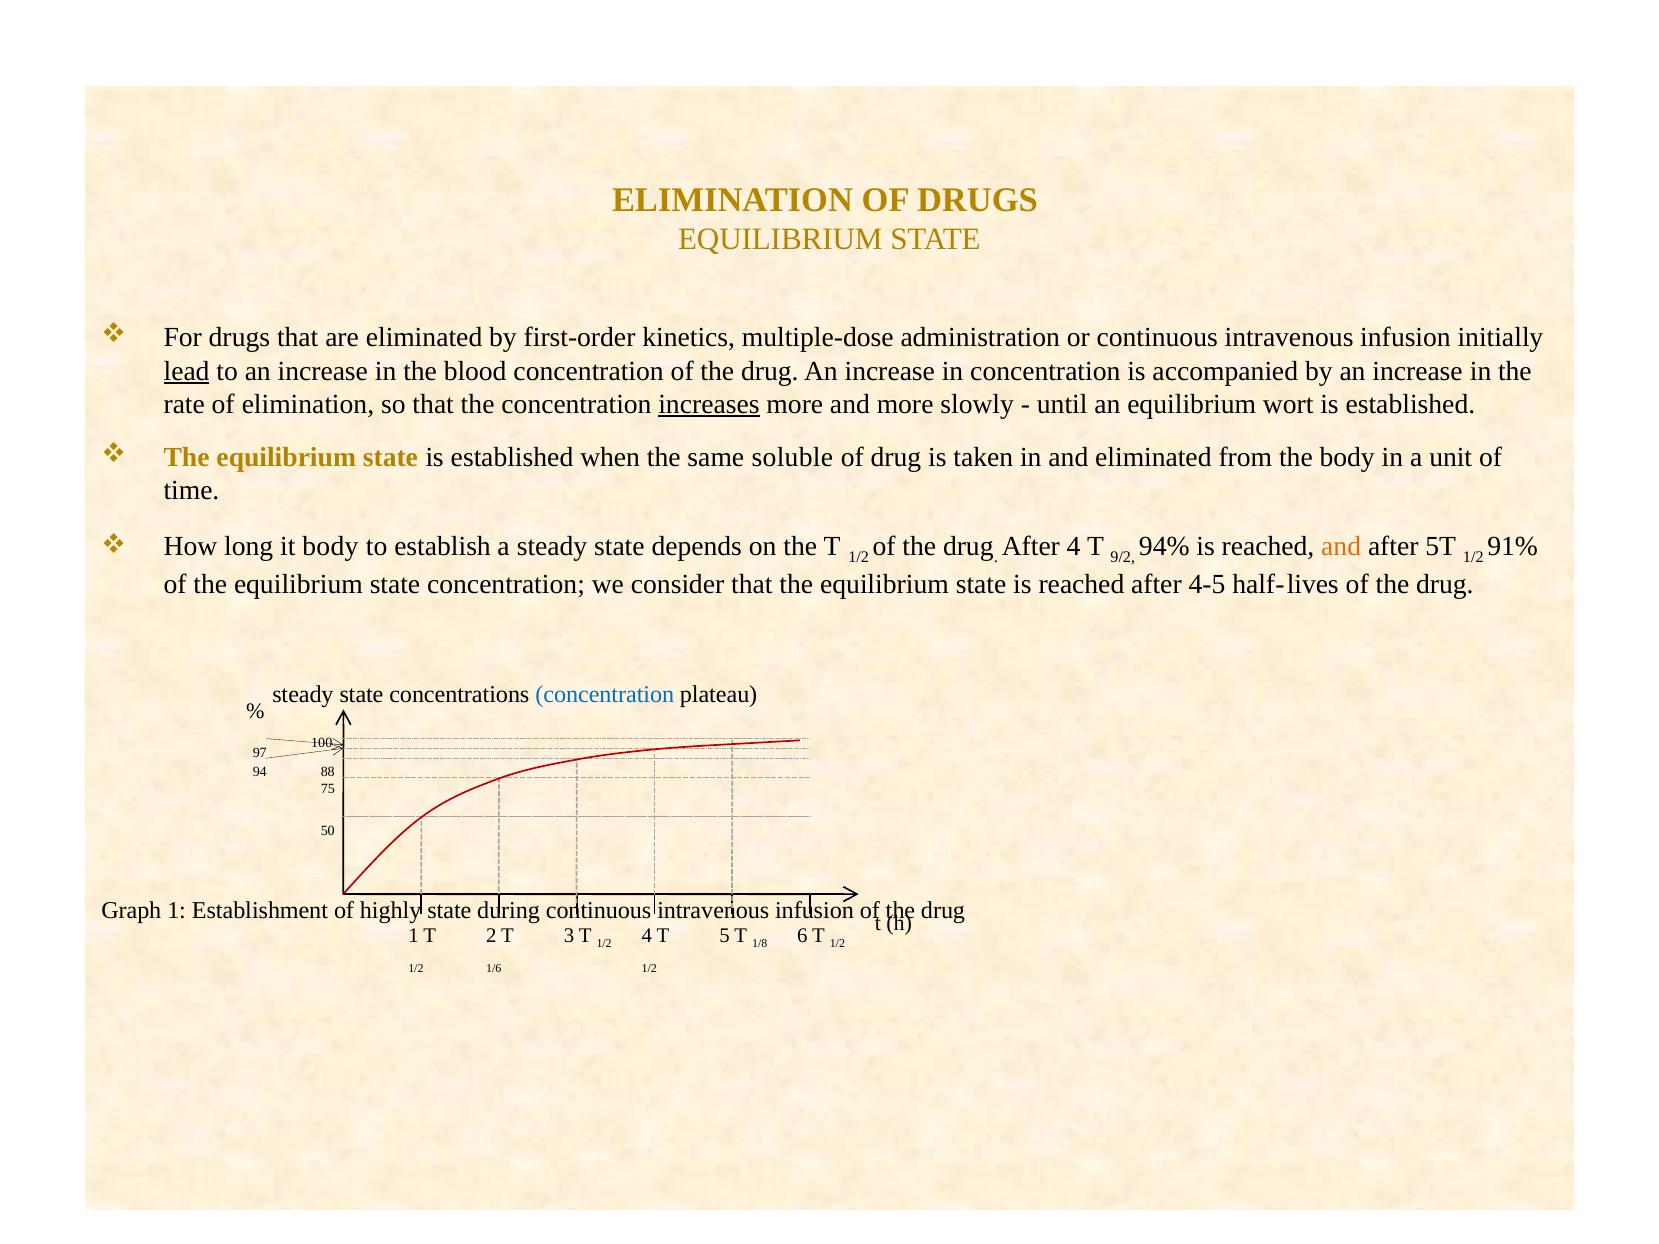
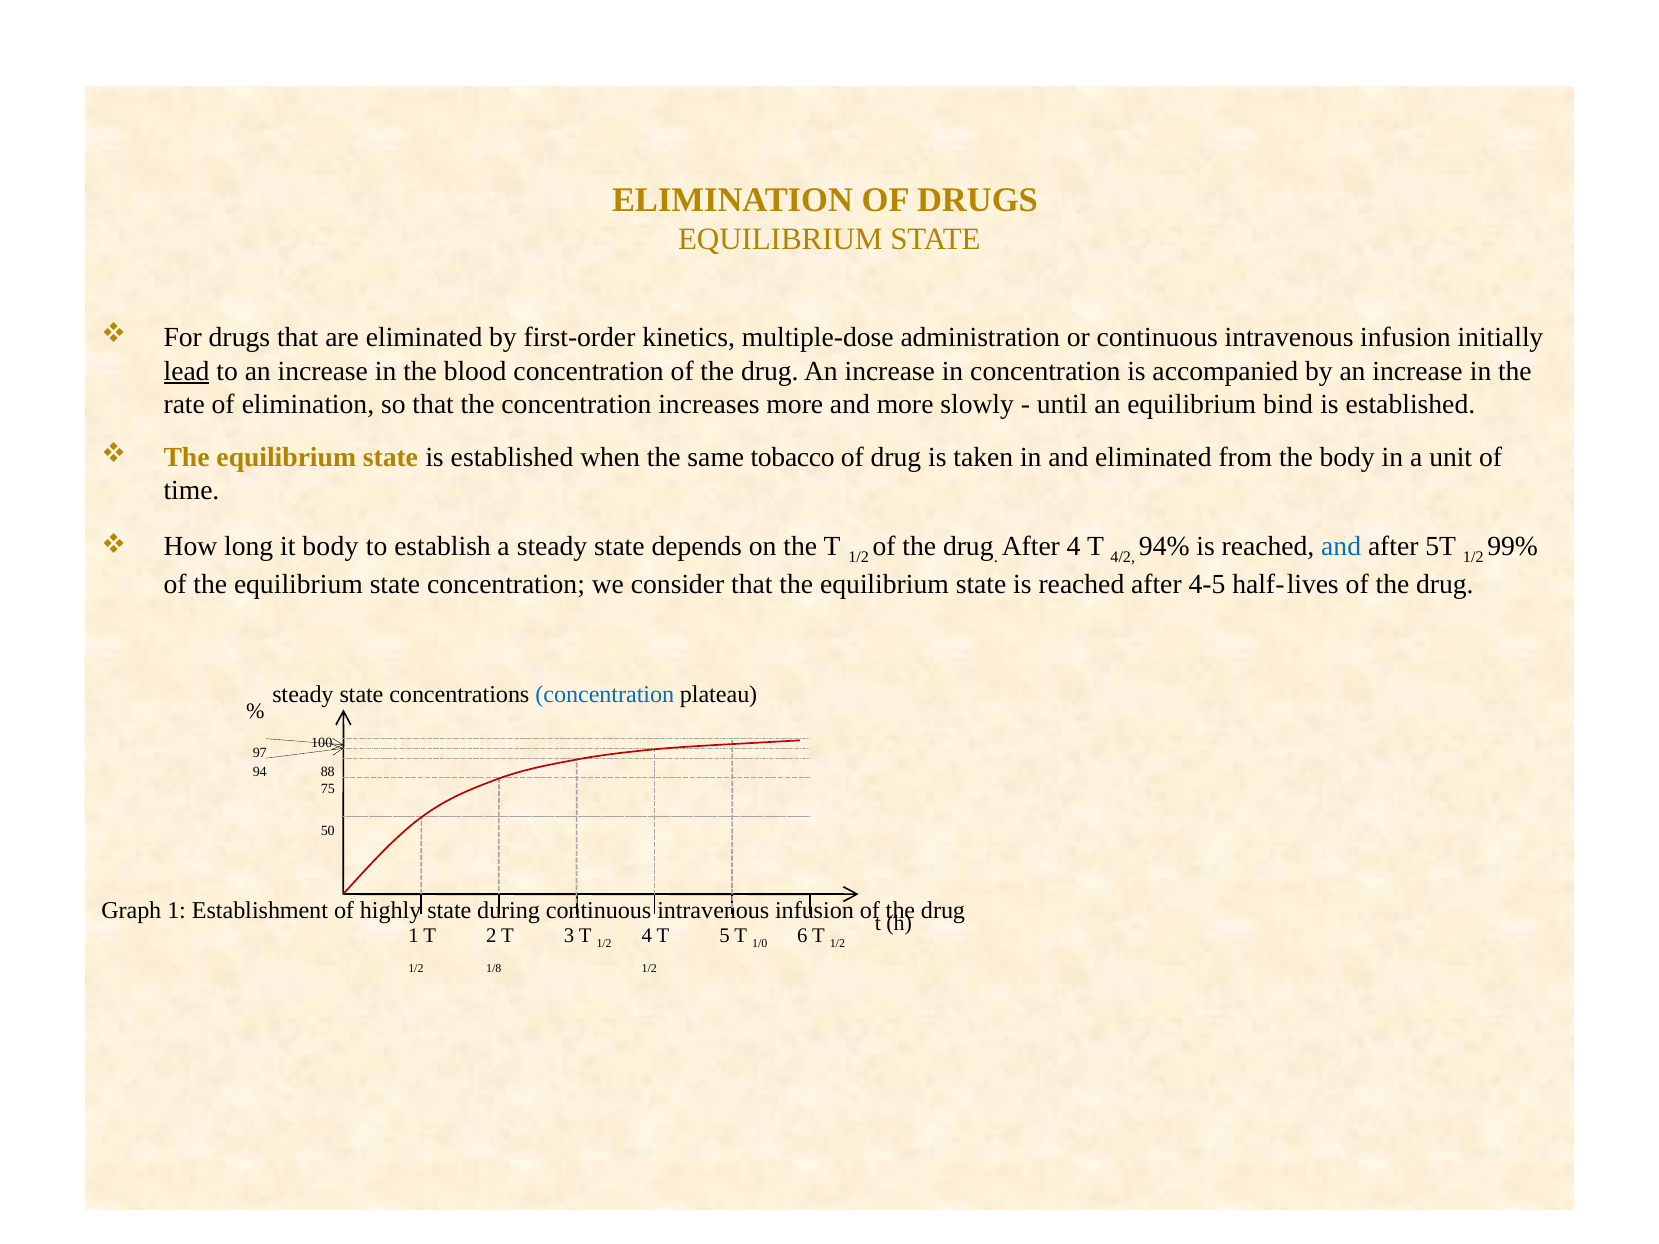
increases underline: present -> none (709, 404)
wort: wort -> bind (1288, 404)
soluble: soluble -> tobacco (793, 458)
9/2: 9/2 -> 4/2 (1123, 557)
and colour: orange -> blue (1341, 546)
91%: 91% -> 99% (1513, 546)
1/8: 1/8 -> 1/0 (760, 944)
1/6: 1/6 -> 1/8 (494, 969)
